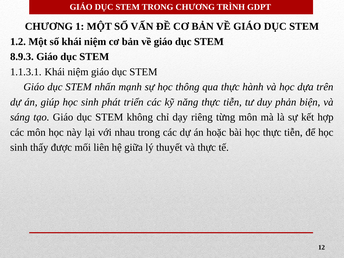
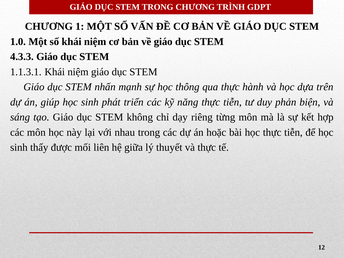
1.2: 1.2 -> 1.0 (18, 42)
8.9.3: 8.9.3 -> 4.3.3 (22, 57)
